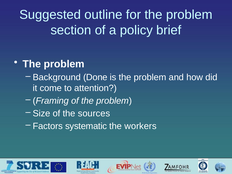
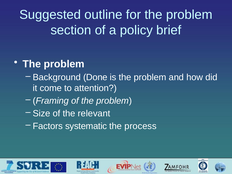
sources: sources -> relevant (94, 113)
workers: workers -> process (141, 126)
